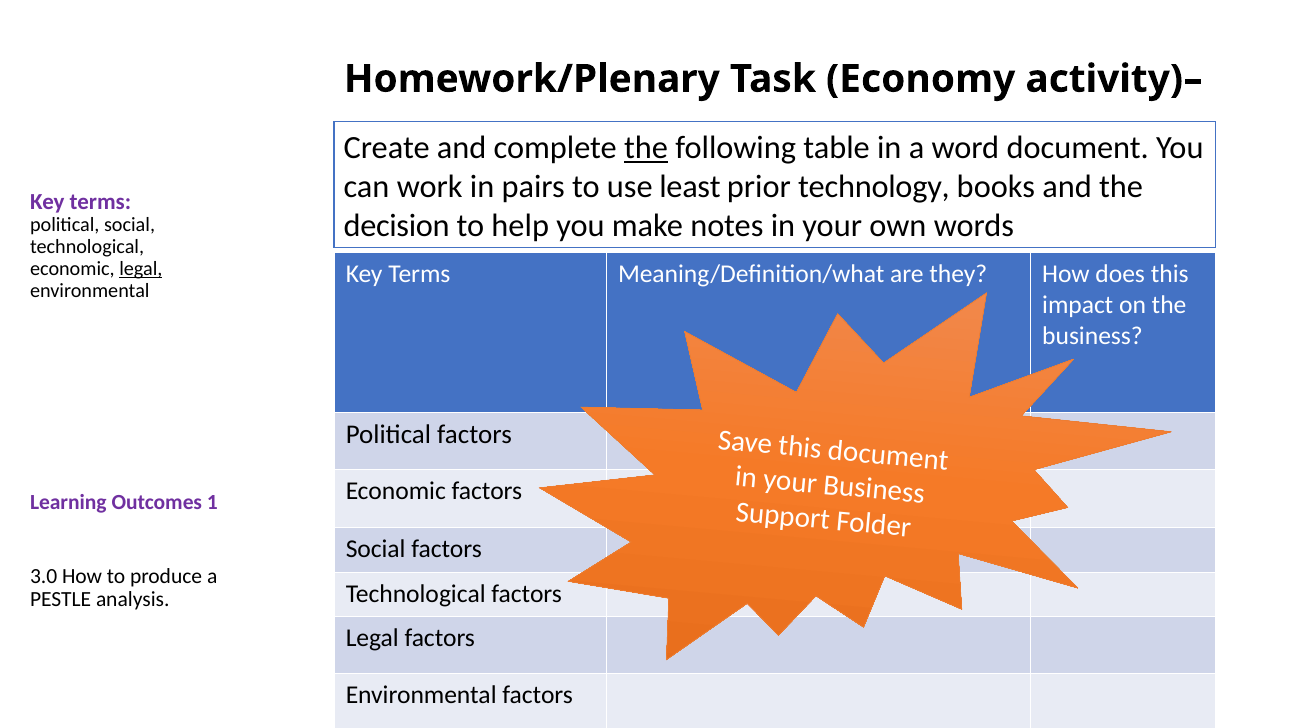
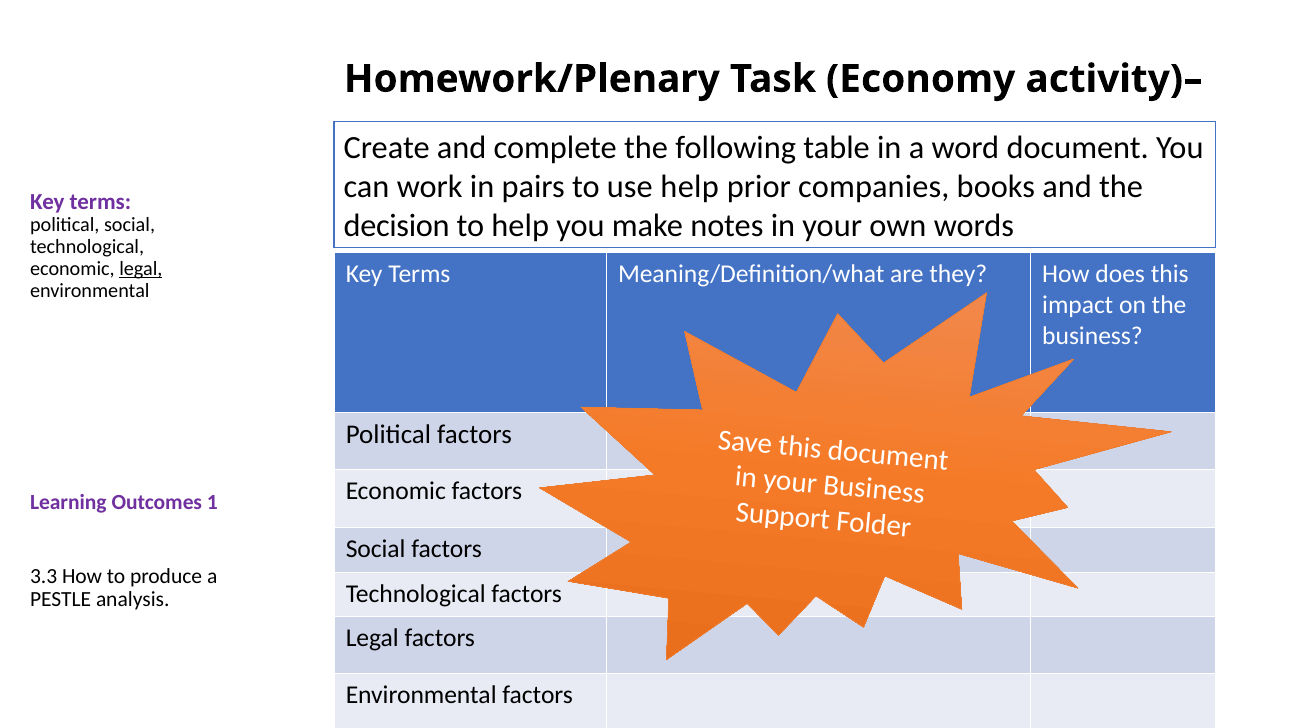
the underline: present -> none (646, 148)
use least: least -> help (690, 187)
technology: technology -> companies (874, 187)
3.0: 3.0 -> 3.3 (44, 576)
